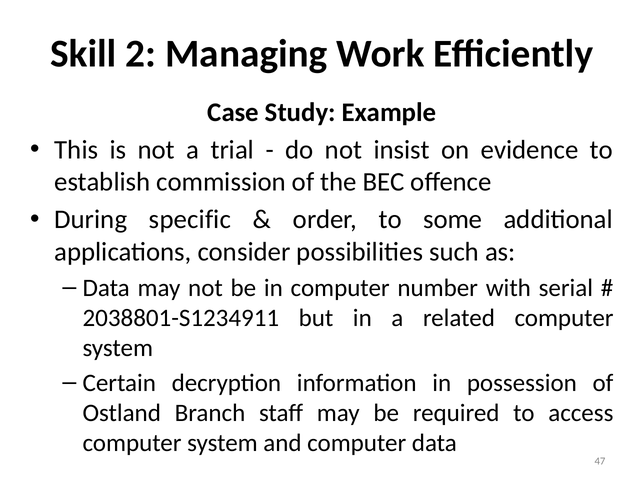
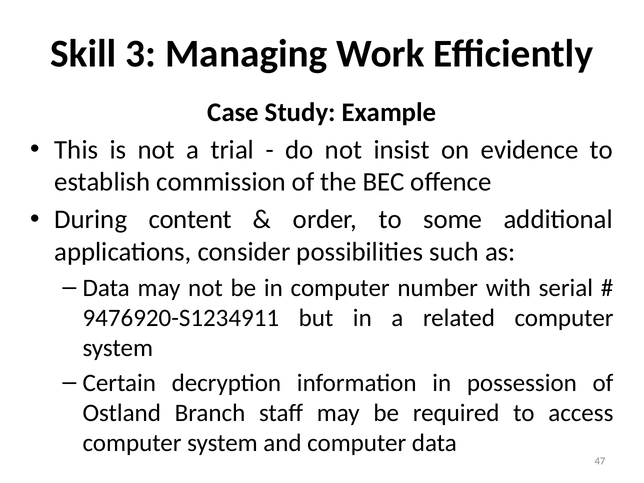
2: 2 -> 3 (141, 54)
specific: specific -> content (190, 220)
2038801-S1234911: 2038801-S1234911 -> 9476920-S1234911 (181, 318)
